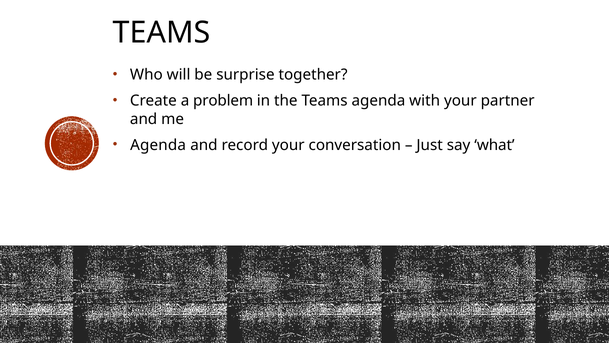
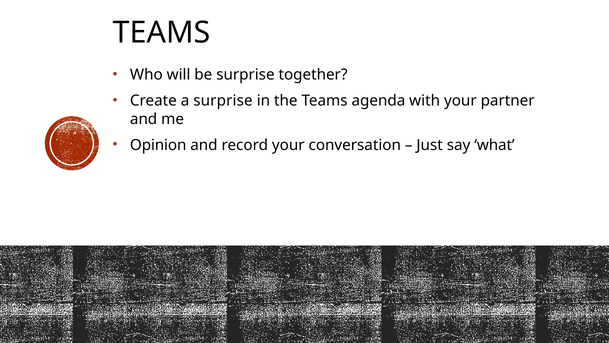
a problem: problem -> surprise (223, 101)
Agenda: Agenda -> Opinion (158, 145)
